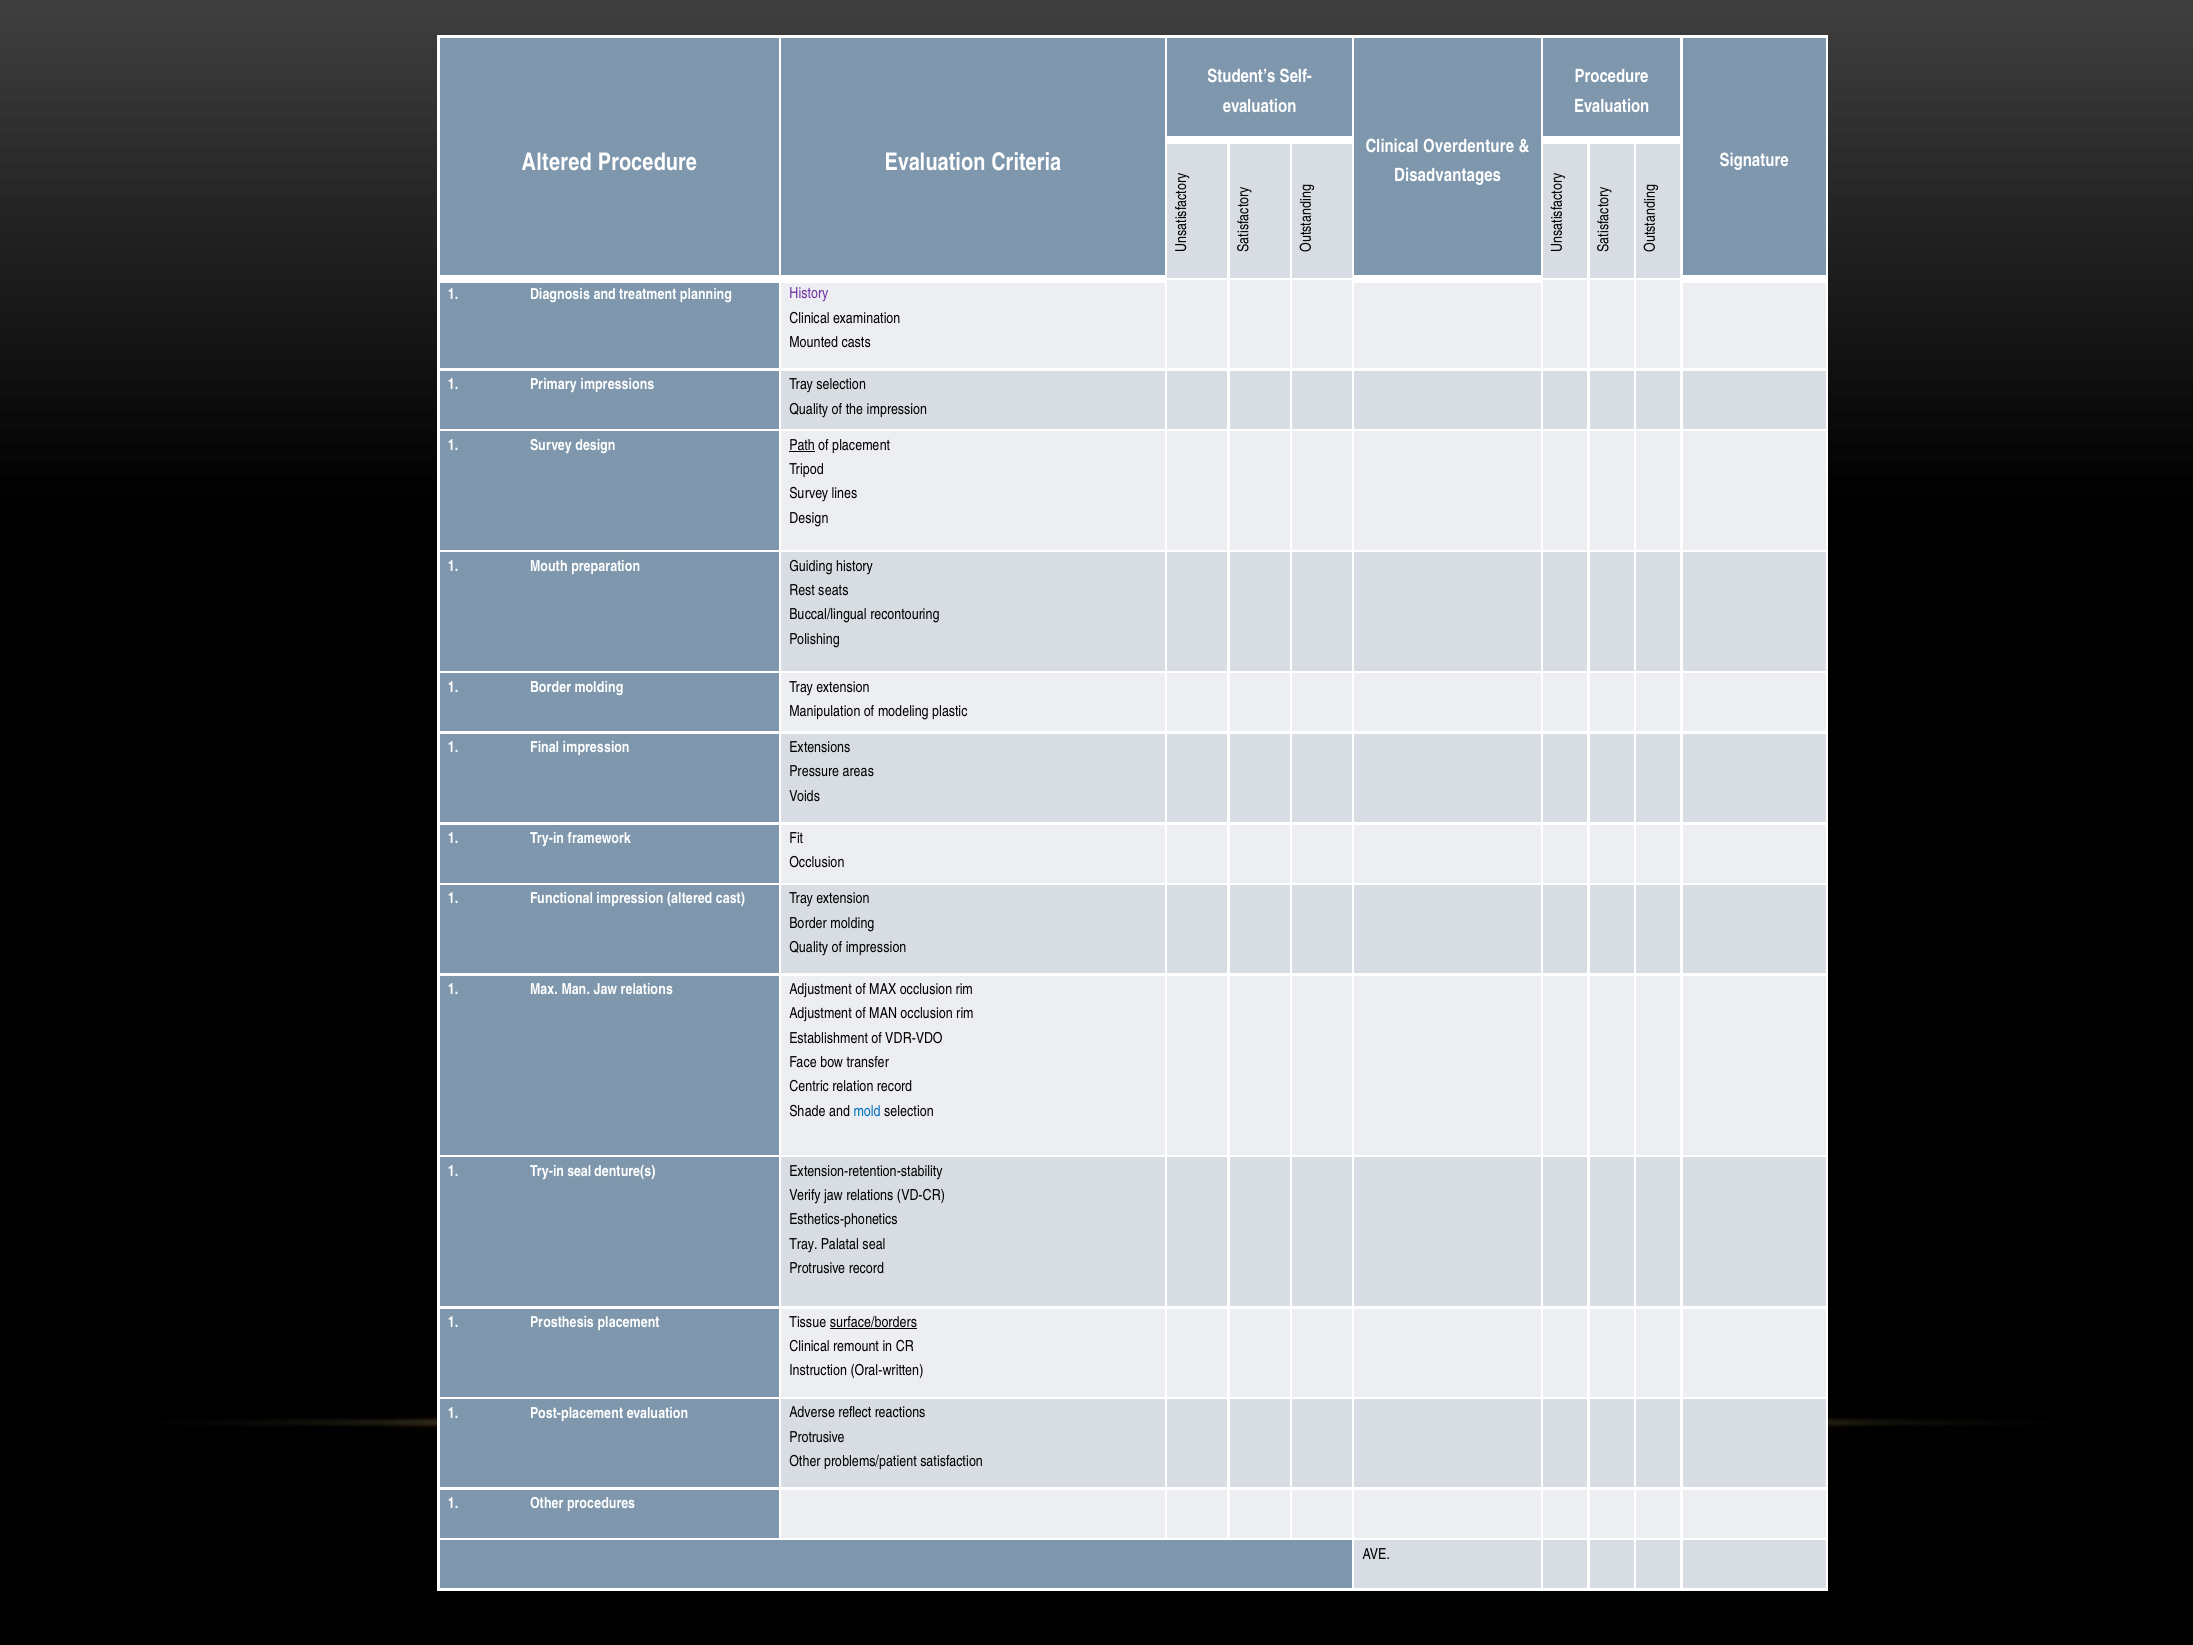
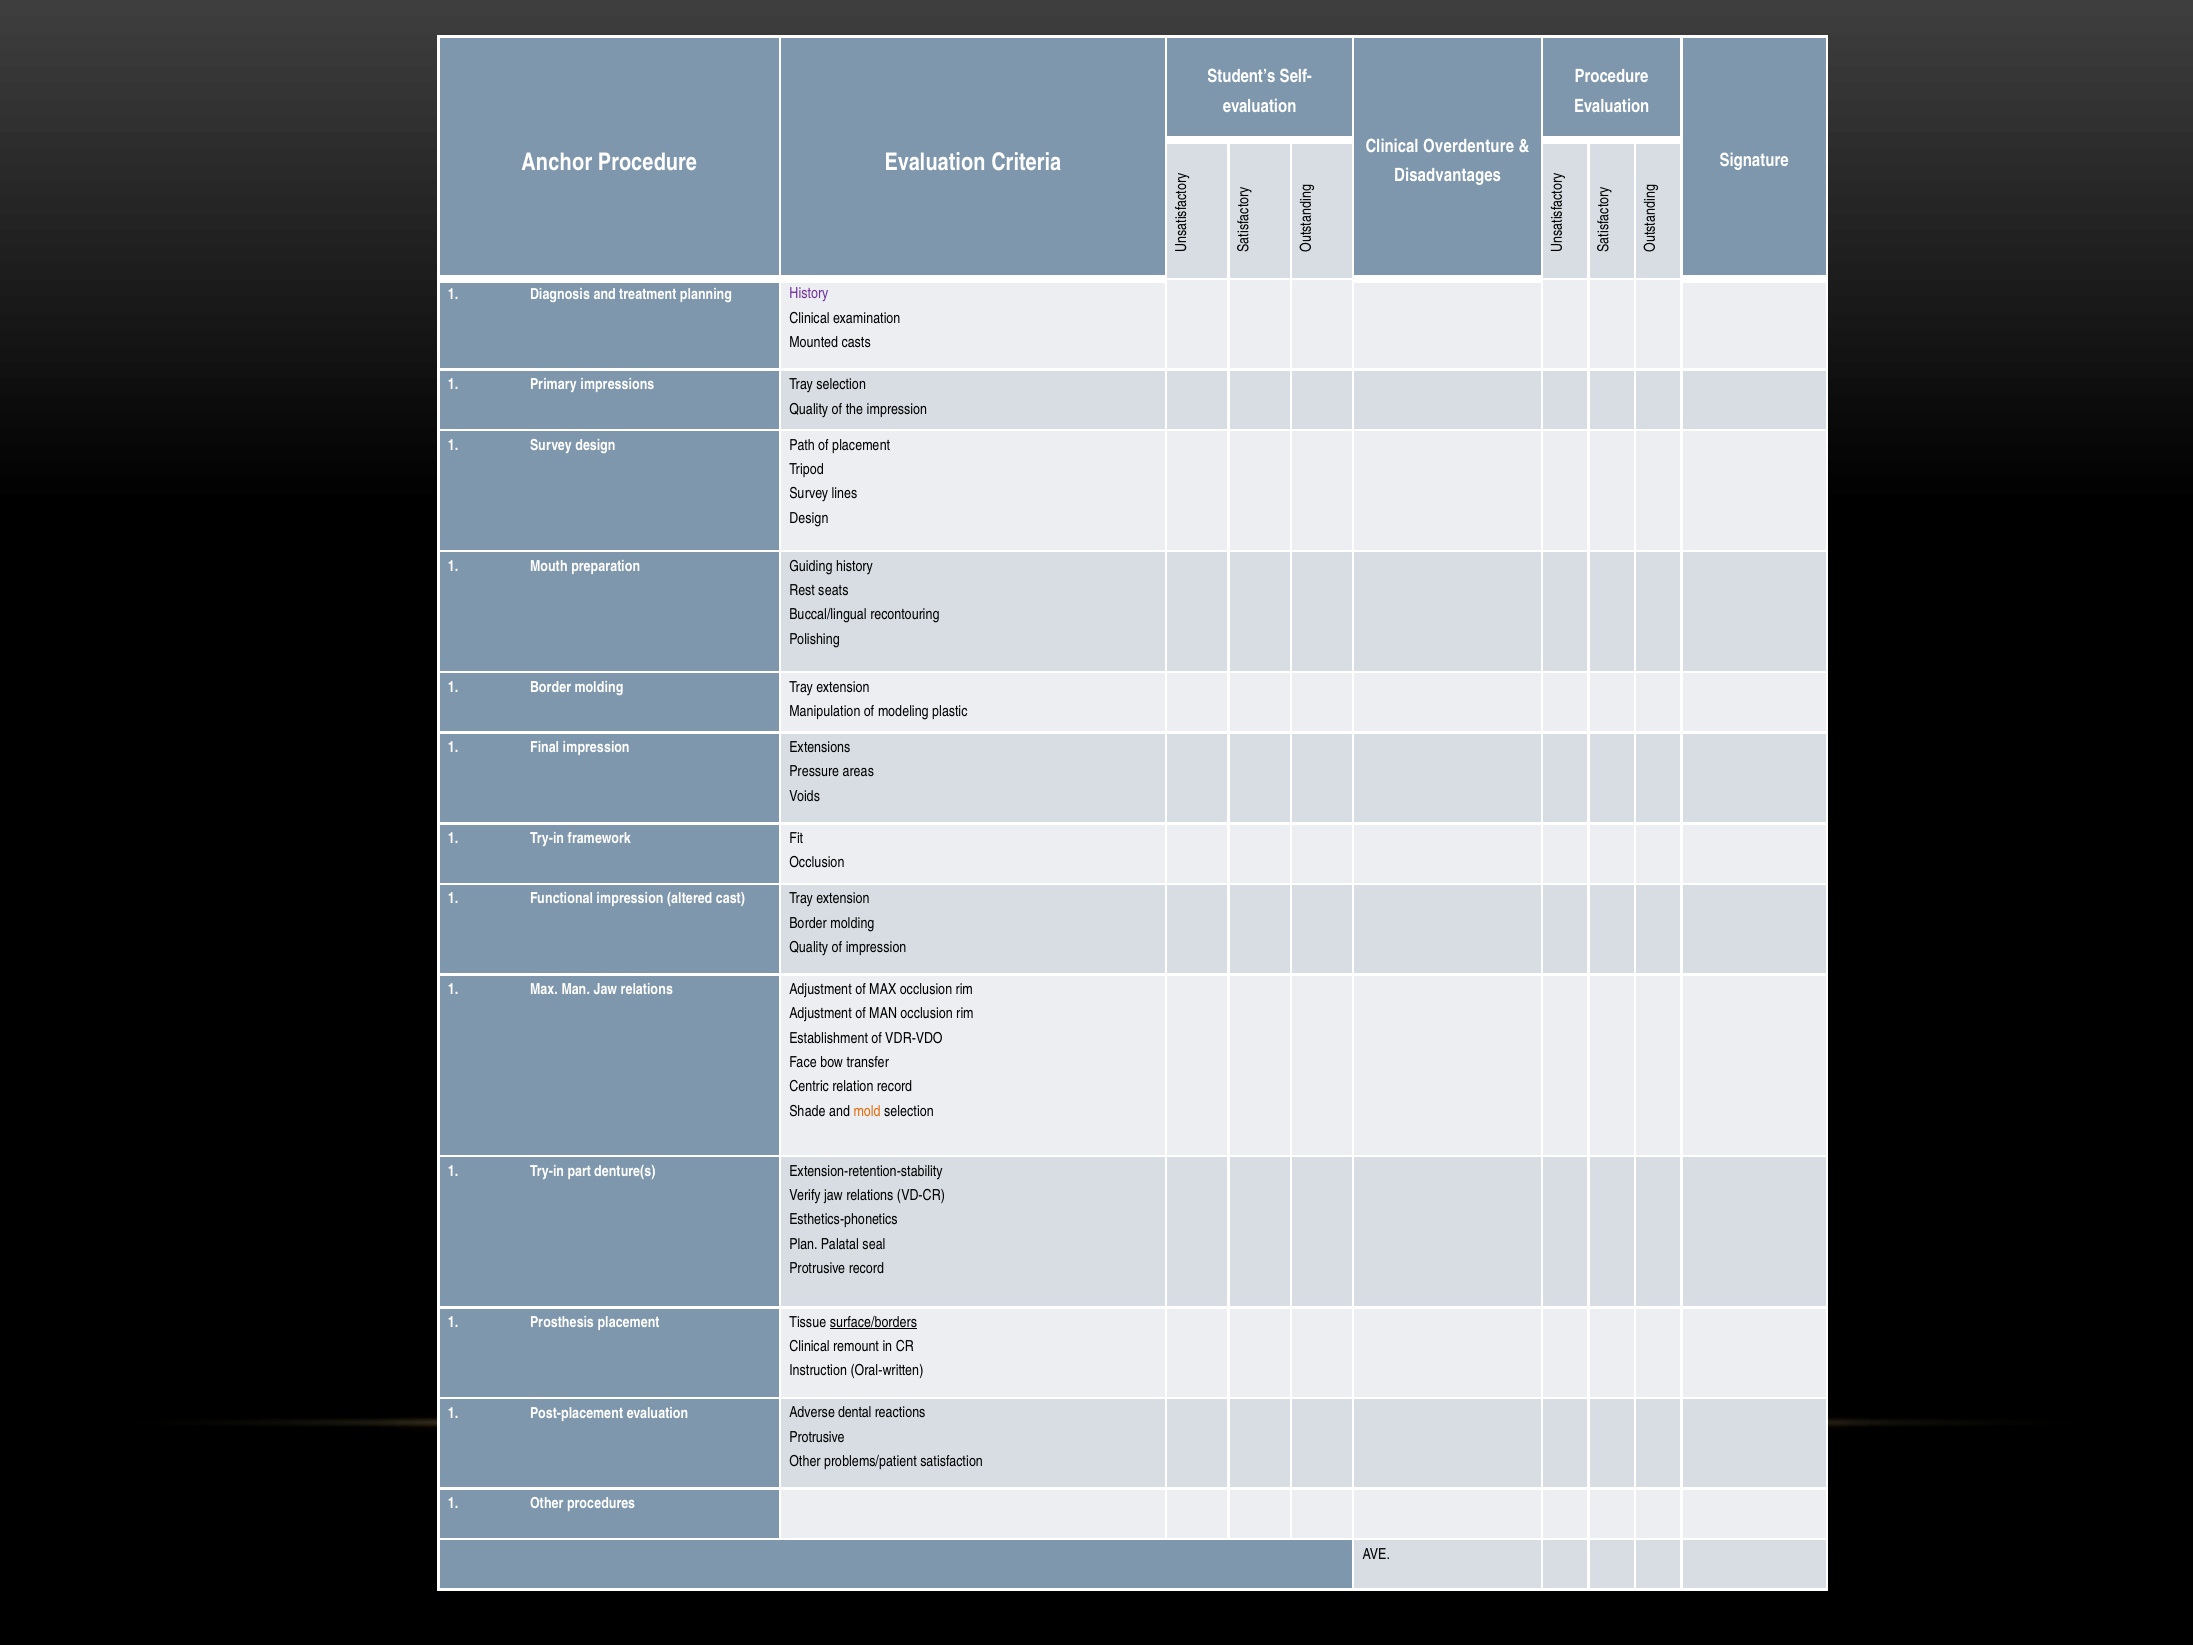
Altered: Altered -> Anchor (557, 162)
Path underline: present -> none (802, 445)
mold colour: blue -> orange (867, 1111)
Try-in seal: seal -> part (579, 1171)
Tray: Tray -> Plan (803, 1244)
reflect: reflect -> dental (855, 1413)
